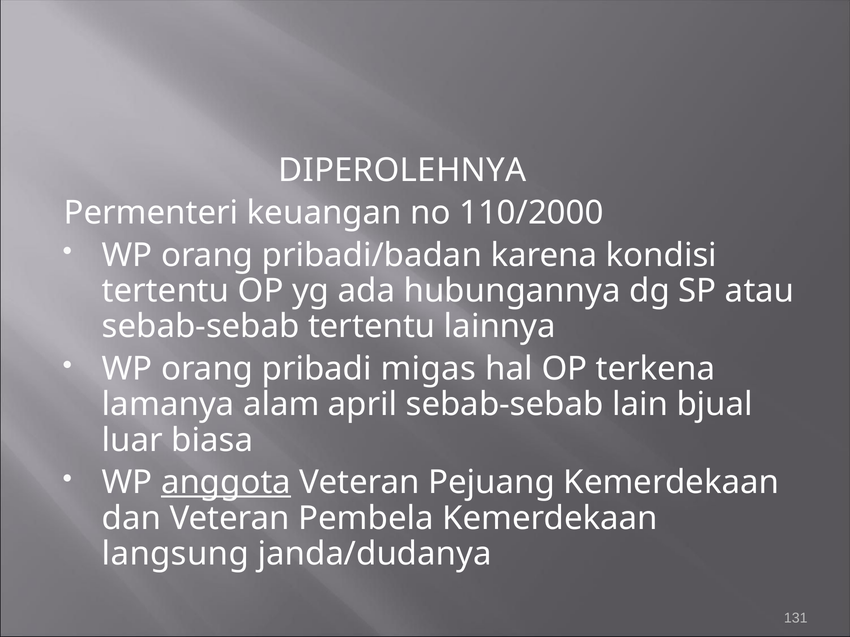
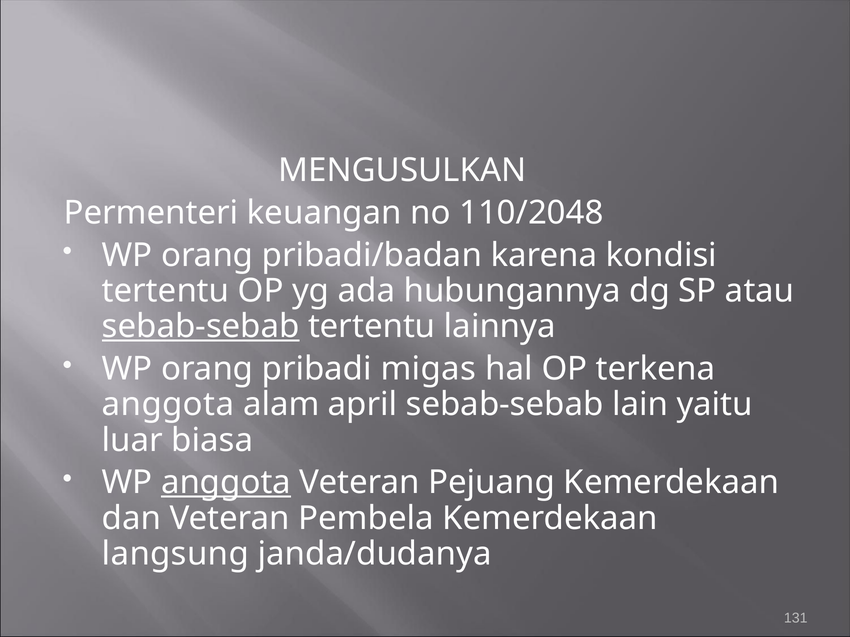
DIPEROLEHNYA: DIPEROLEHNYA -> MENGUSULKAN (402, 171)
110/2000: 110/2000 -> 110/2048 (531, 213)
sebab-sebab underline: none -> present (201, 327)
lamanya: lamanya -> anggota (168, 405)
bjual: bjual -> yaitu (715, 405)
